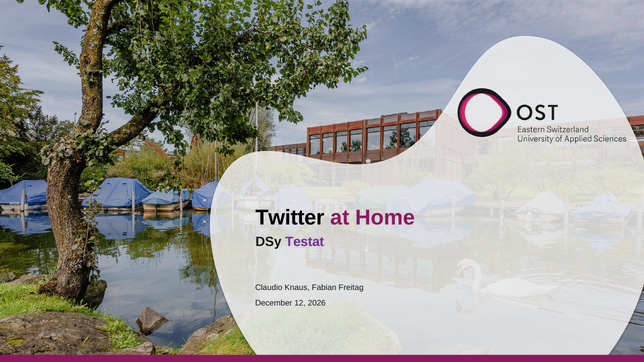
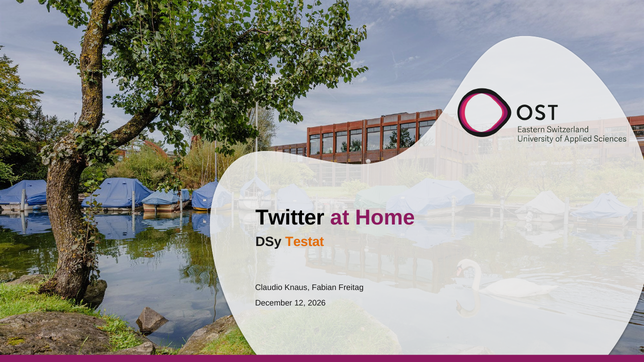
Testat colour: purple -> orange (305, 242)
